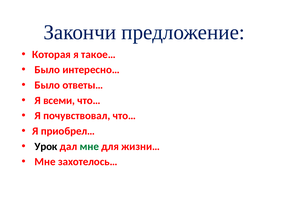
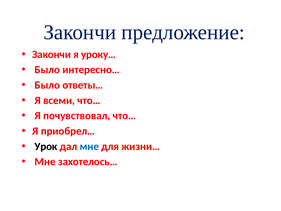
Которая: Которая -> Закончи (52, 54)
такое…: такое… -> уроку… (99, 54)
мне colour: green -> blue (89, 146)
